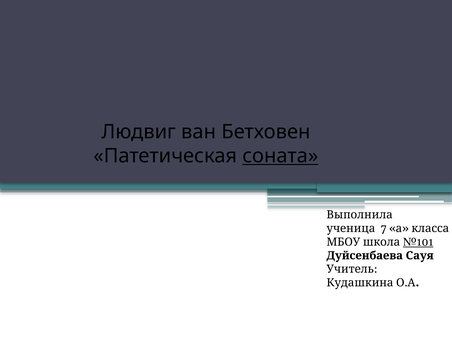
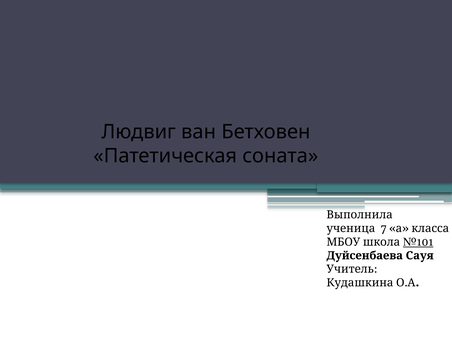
соната underline: present -> none (280, 156)
